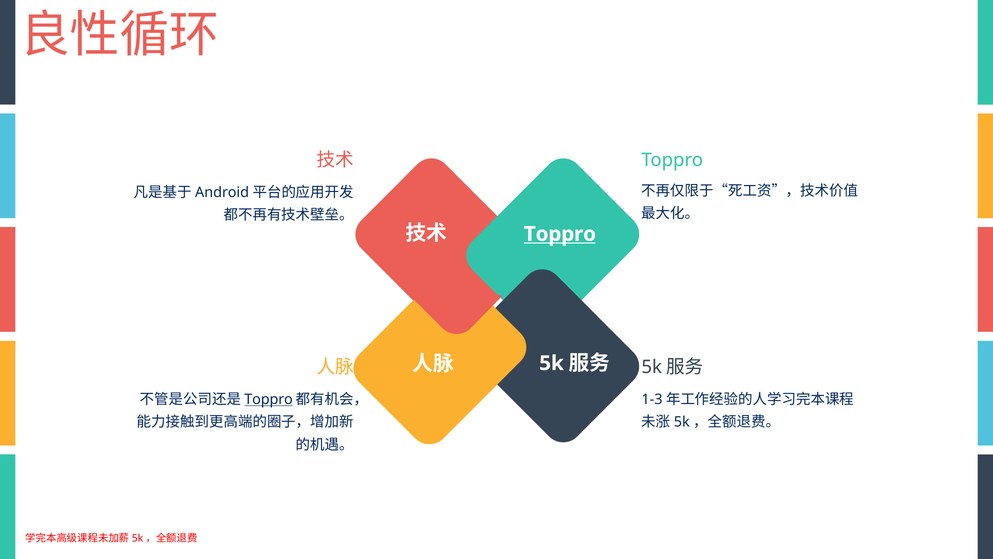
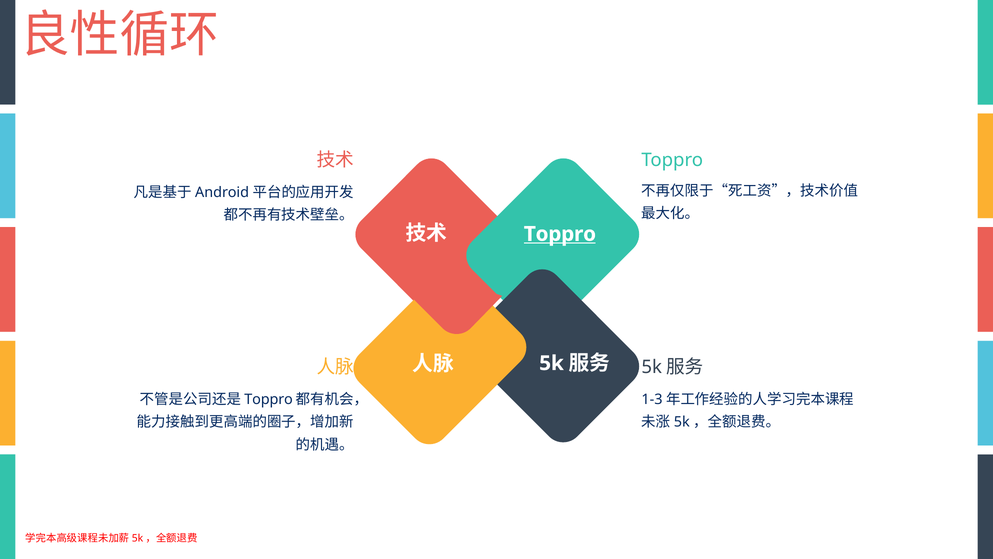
Toppro underline: present -> none (269, 399)
